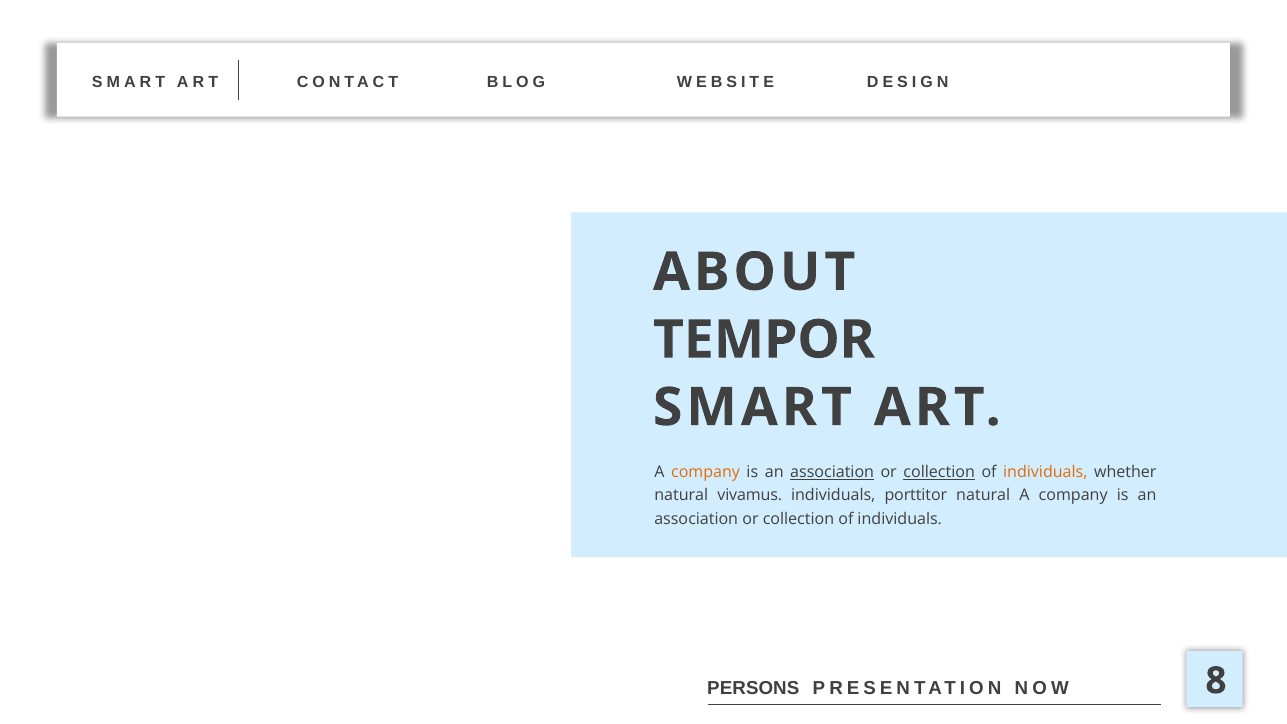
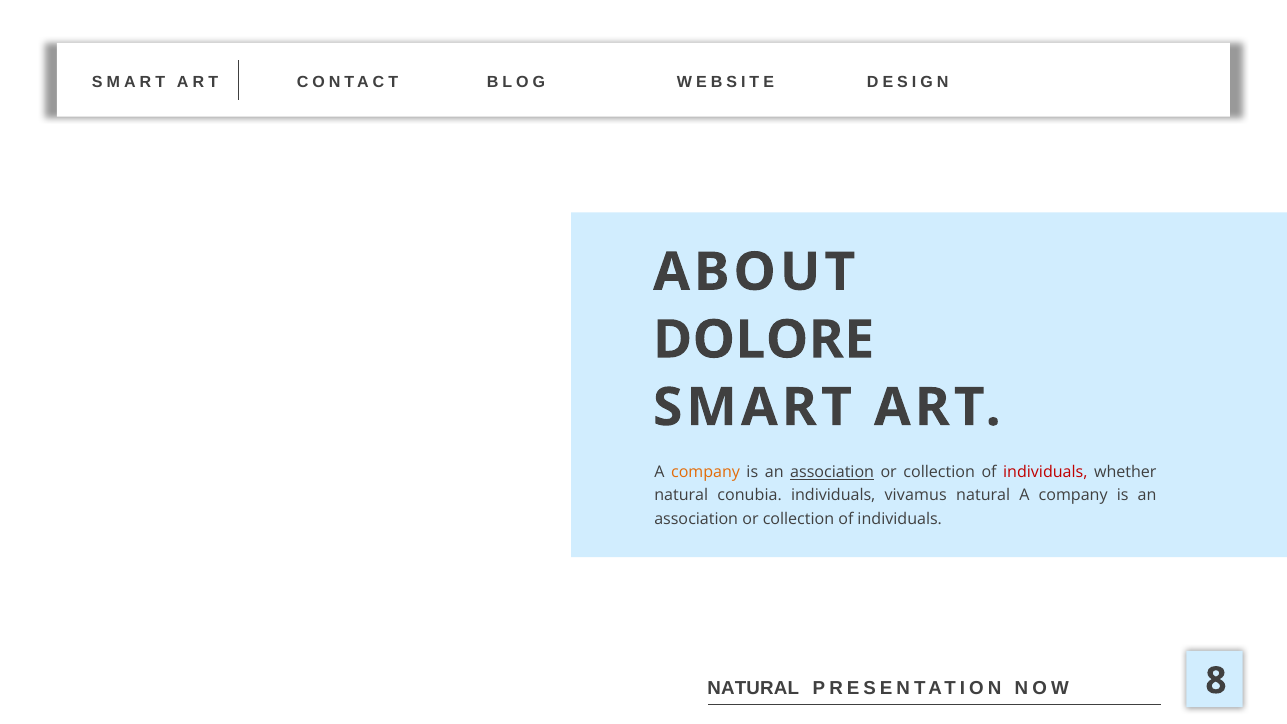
TEMPOR: TEMPOR -> DOLORE (764, 340)
collection underline: present -> none (939, 472)
individuals colour: orange -> red (1045, 472)
vivamus: vivamus -> conubia (750, 496)
porttitor: porttitor -> vivamus (916, 496)
PERSONS: PERSONS -> NATURAL (753, 688)
